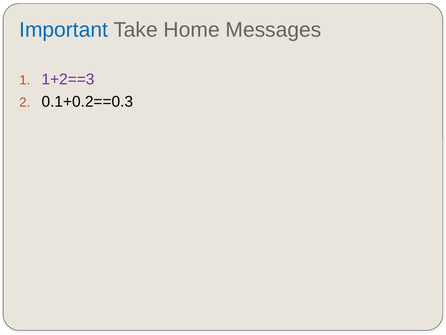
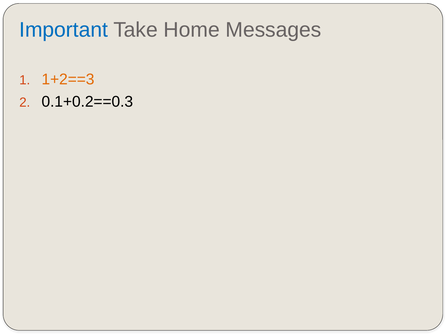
1+2==3 colour: purple -> orange (68, 79)
